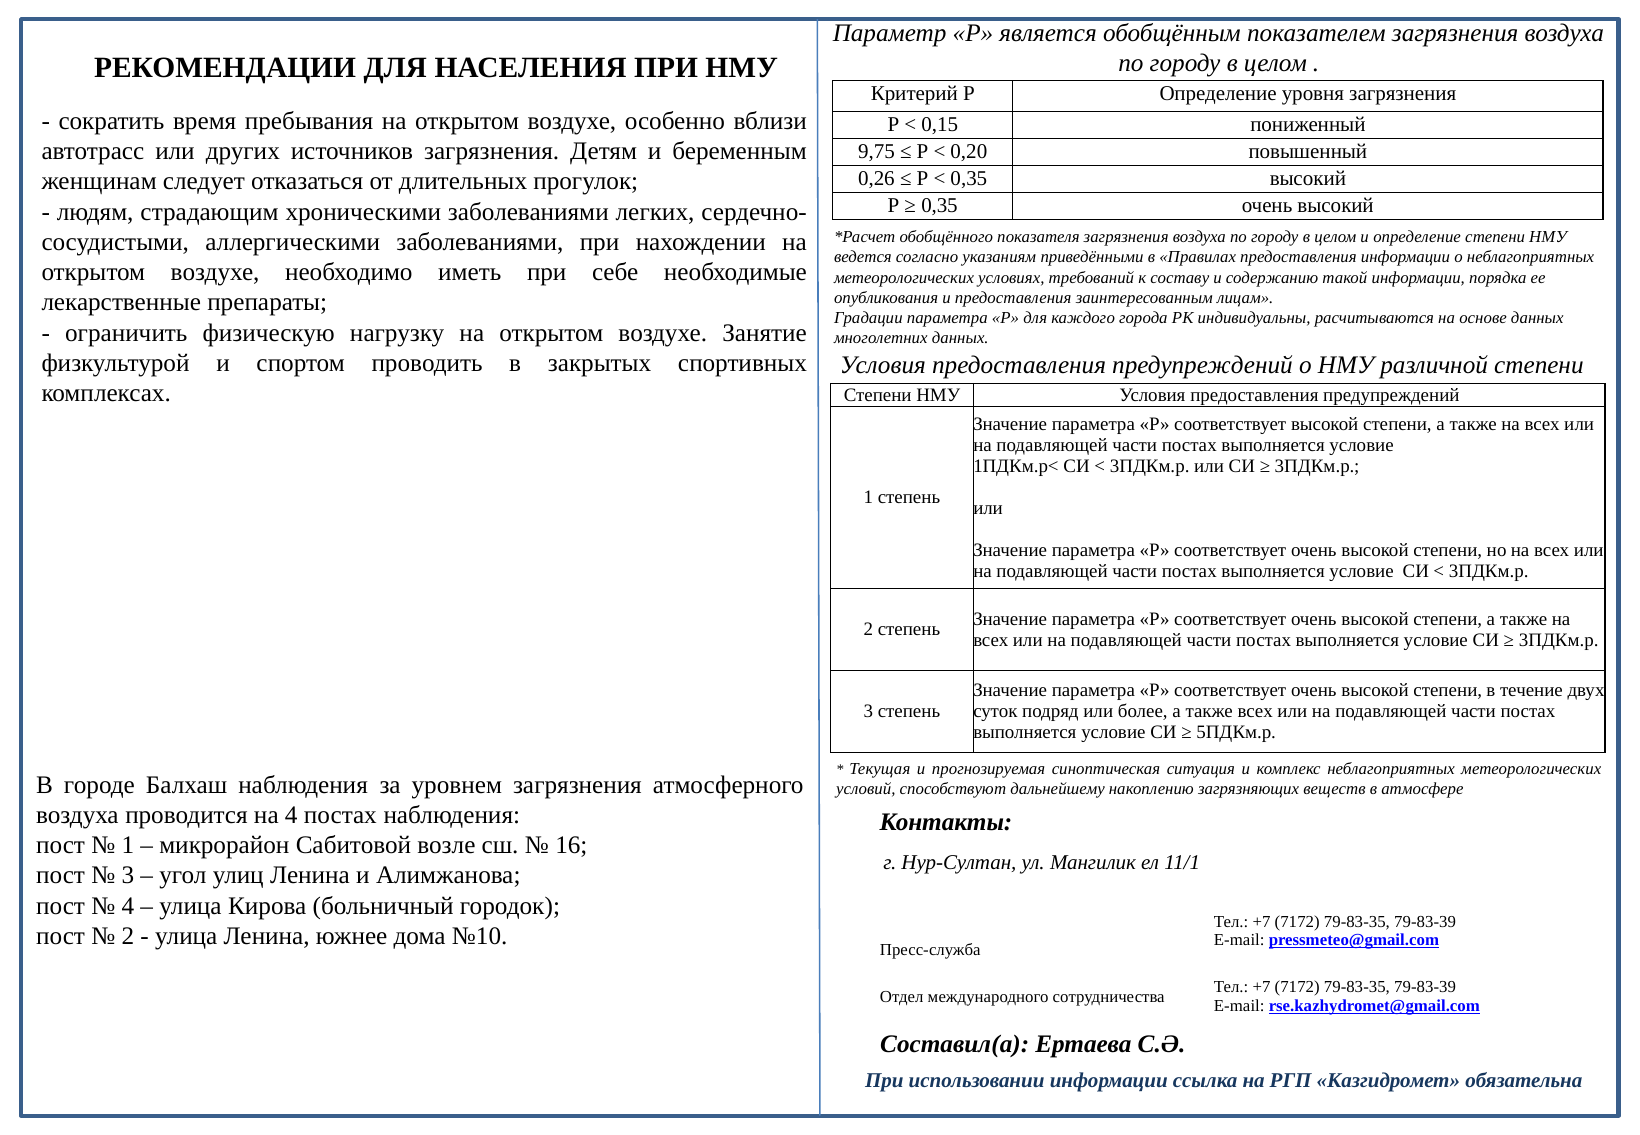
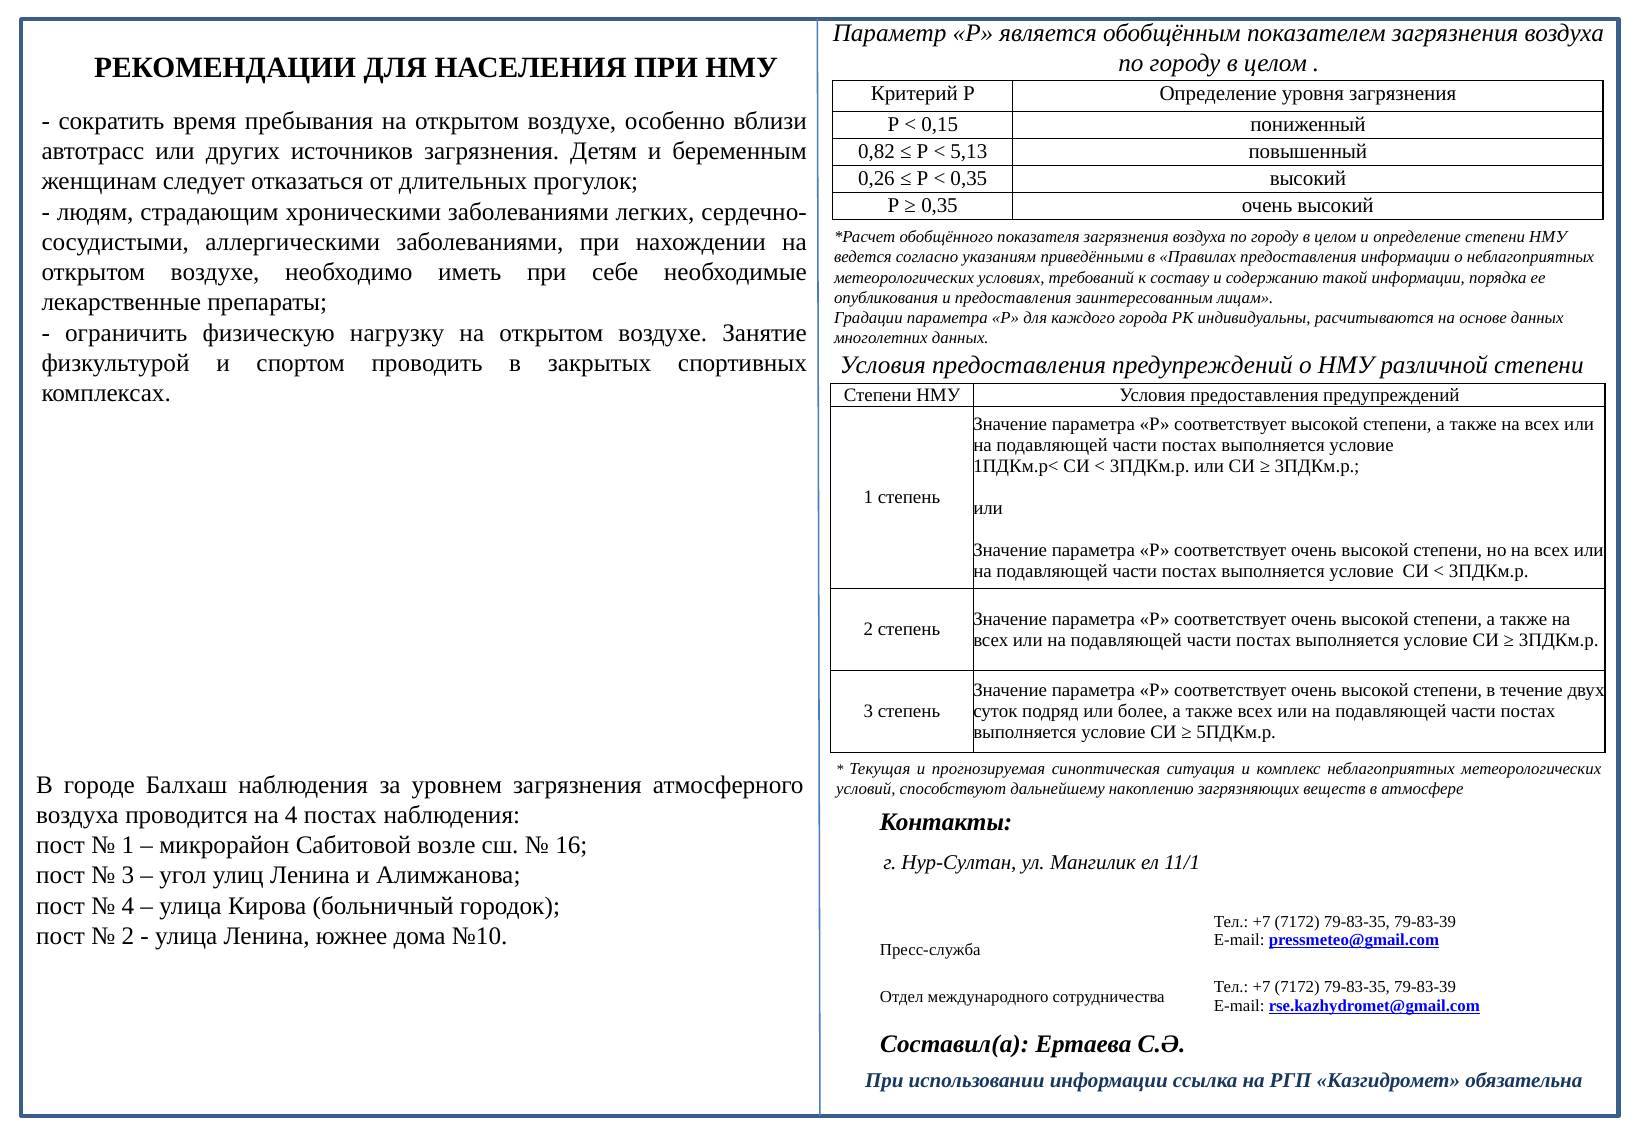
9,75: 9,75 -> 0,82 (877, 152)
0,20: 0,20 -> 5,13 (969, 152)
